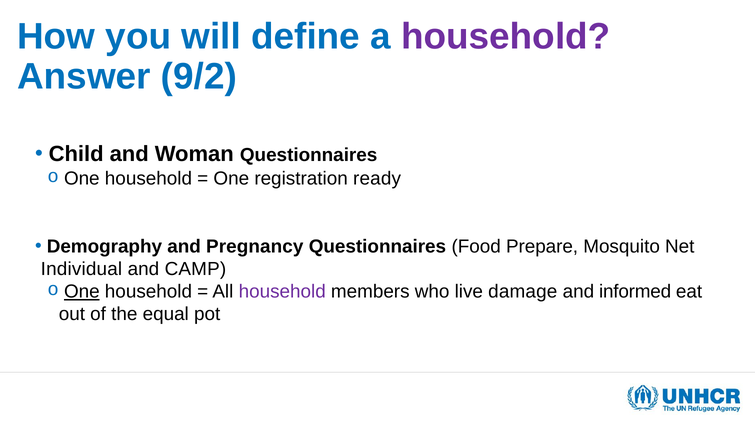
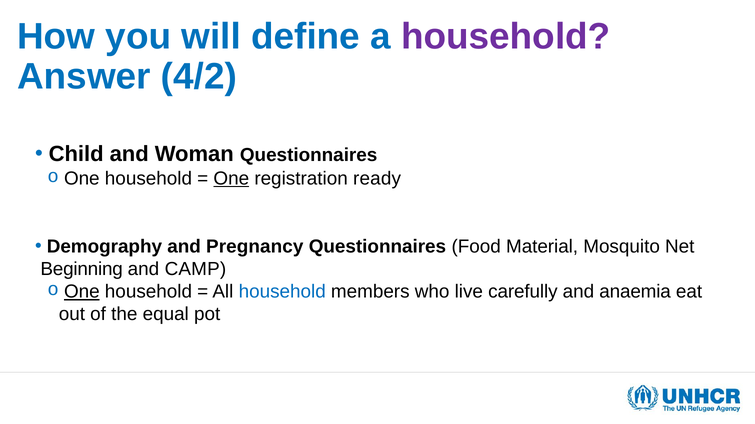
9/2: 9/2 -> 4/2 (199, 77)
One underline: none -> present (231, 179)
Prepare: Prepare -> Material (542, 247)
Individual: Individual -> Beginning (82, 269)
household colour: purple -> blue (282, 292)
damage: damage -> carefully (523, 292)
informed: informed -> anaemia (635, 292)
